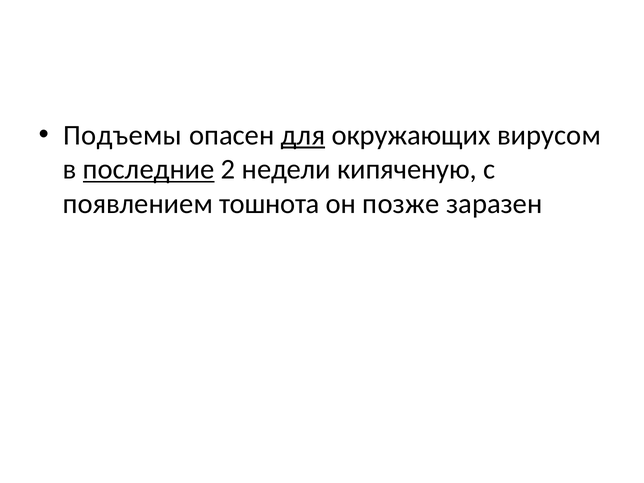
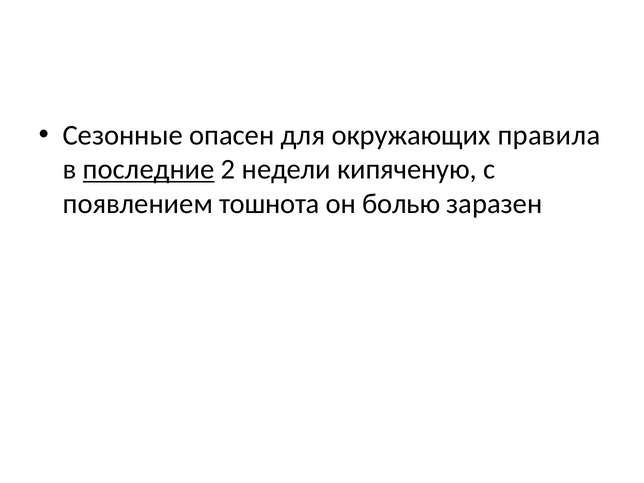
Подъемы: Подъемы -> Сезонные (123, 135)
для underline: present -> none (303, 135)
вирусом: вирусом -> правила (549, 135)
позже: позже -> болью (401, 204)
